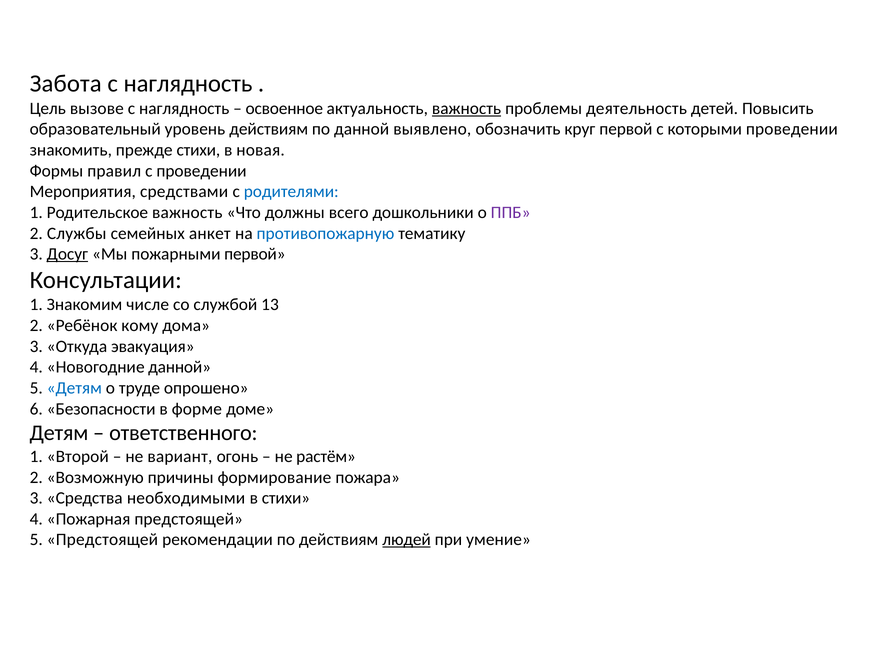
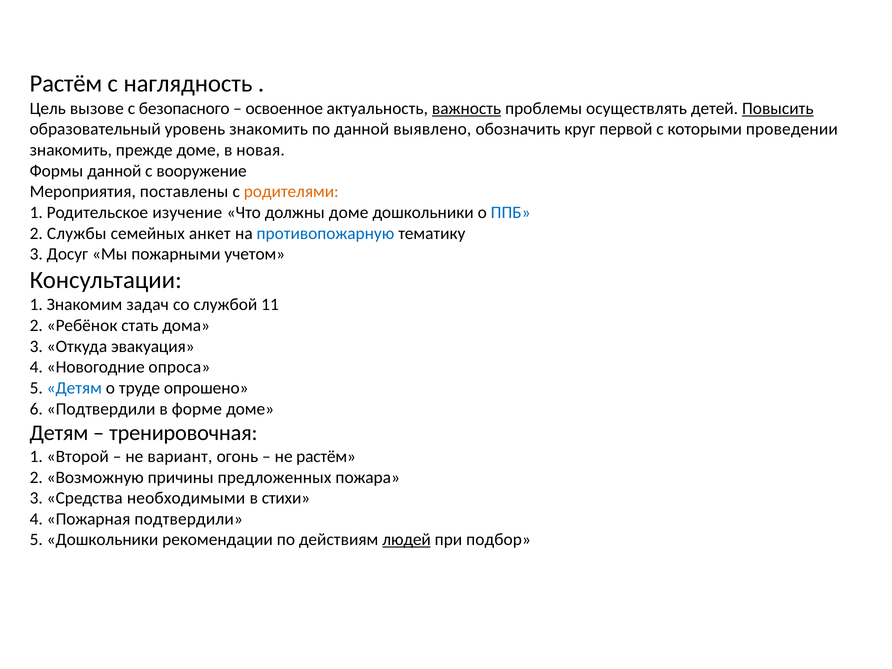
Забота: Забота -> Растём (66, 84)
наглядность: наглядность -> безопасного (184, 108)
деятельность: деятельность -> осуществлять (637, 108)
Повысить underline: none -> present (778, 108)
уровень действиям: действиям -> знакомить (269, 129)
прежде стихи: стихи -> доме (198, 150)
Формы правил: правил -> данной (114, 171)
с проведении: проведении -> вооружение (202, 171)
средствами: средствами -> поставлены (184, 192)
родителями colour: blue -> orange (291, 192)
Родительское важность: важность -> изучение (187, 213)
должны всего: всего -> доме (349, 213)
ППБ colour: purple -> blue (511, 213)
Досуг underline: present -> none (67, 254)
пожарными первой: первой -> учетом (255, 254)
числе: числе -> задач (148, 305)
13: 13 -> 11 (270, 305)
кому: кому -> стать (140, 326)
Новогодние данной: данной -> опроса (179, 367)
6 Безопасности: Безопасности -> Подтвердили (101, 409)
ответственного: ответственного -> тренировочная (183, 433)
формирование: формирование -> предложенных (275, 477)
Пожарная предстоящей: предстоящей -> подтвердили (189, 519)
5 Предстоящей: Предстоящей -> Дошкольники (103, 540)
умение: умение -> подбор (499, 540)
